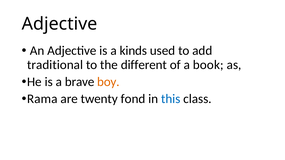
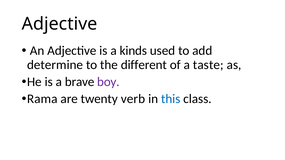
traditional: traditional -> determine (55, 65)
book: book -> taste (208, 65)
boy colour: orange -> purple (108, 82)
fond: fond -> verb (133, 99)
